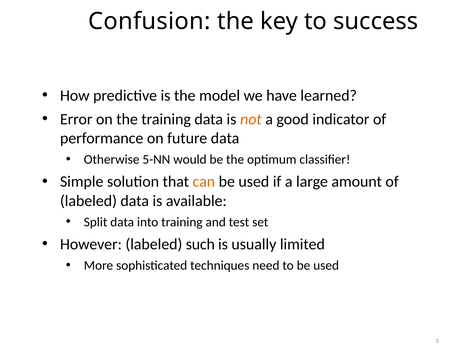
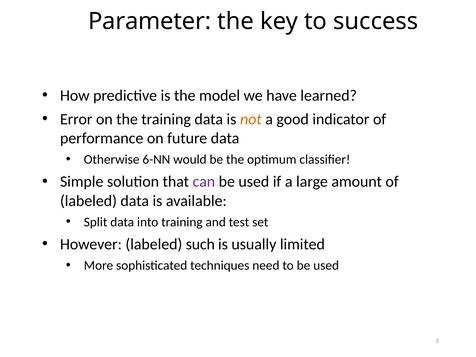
Confusion: Confusion -> Parameter (150, 21)
5-NN: 5-NN -> 6-NN (156, 159)
can colour: orange -> purple (204, 182)
